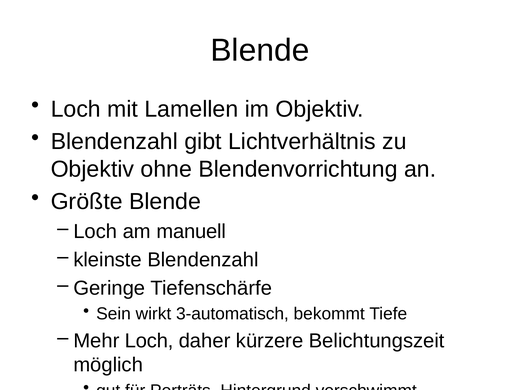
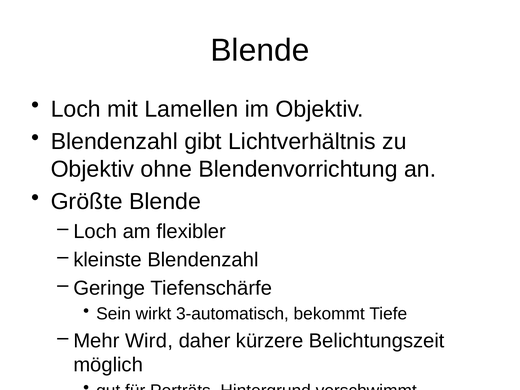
manuell: manuell -> flexibler (191, 231)
Mehr Loch: Loch -> Wird (149, 341)
